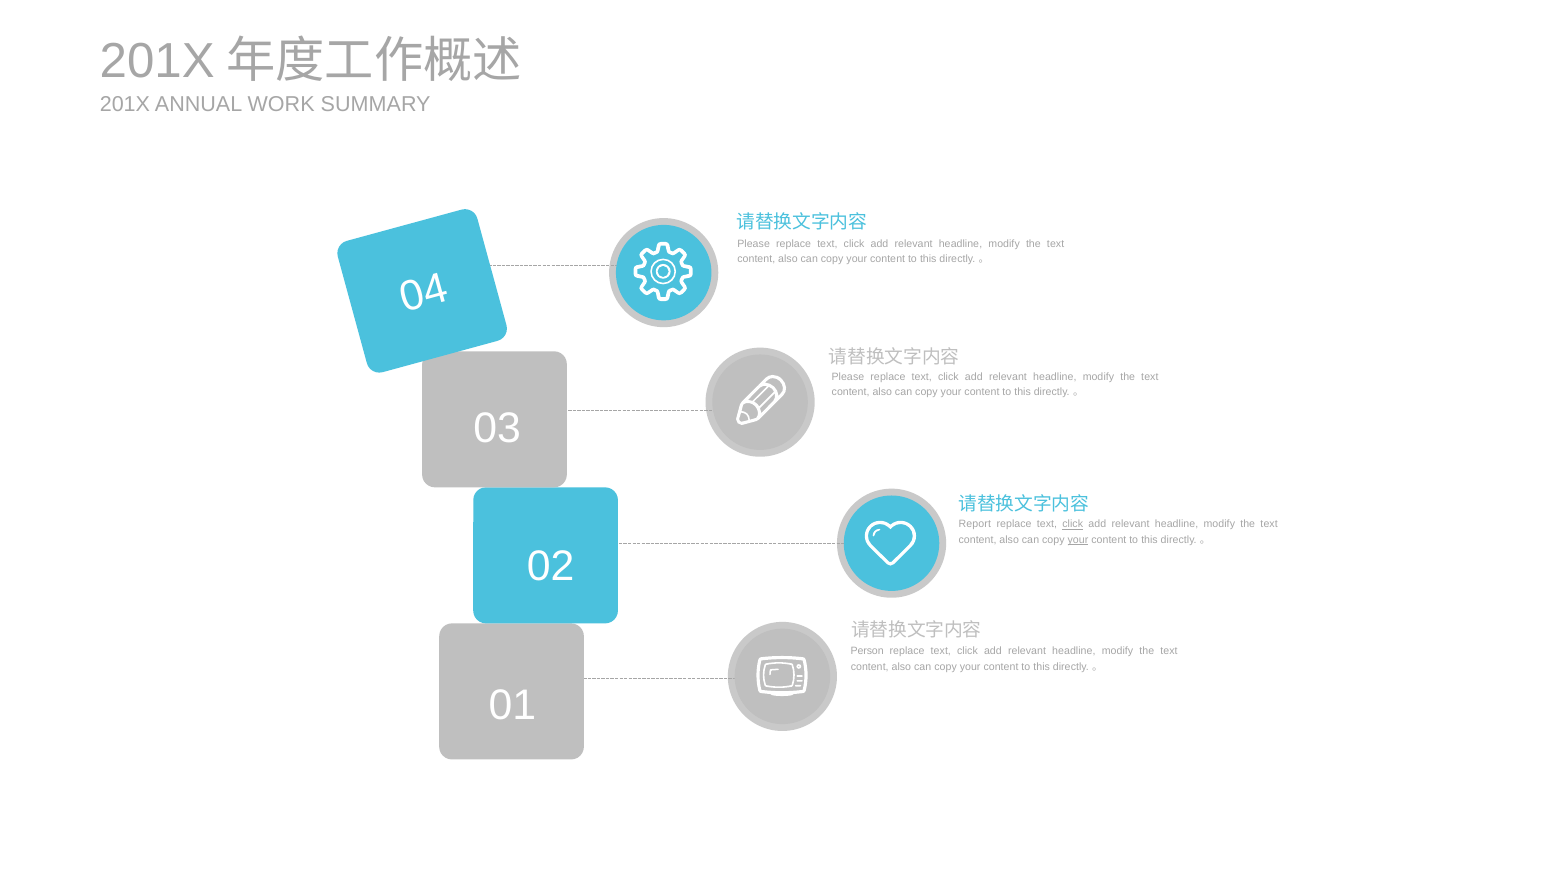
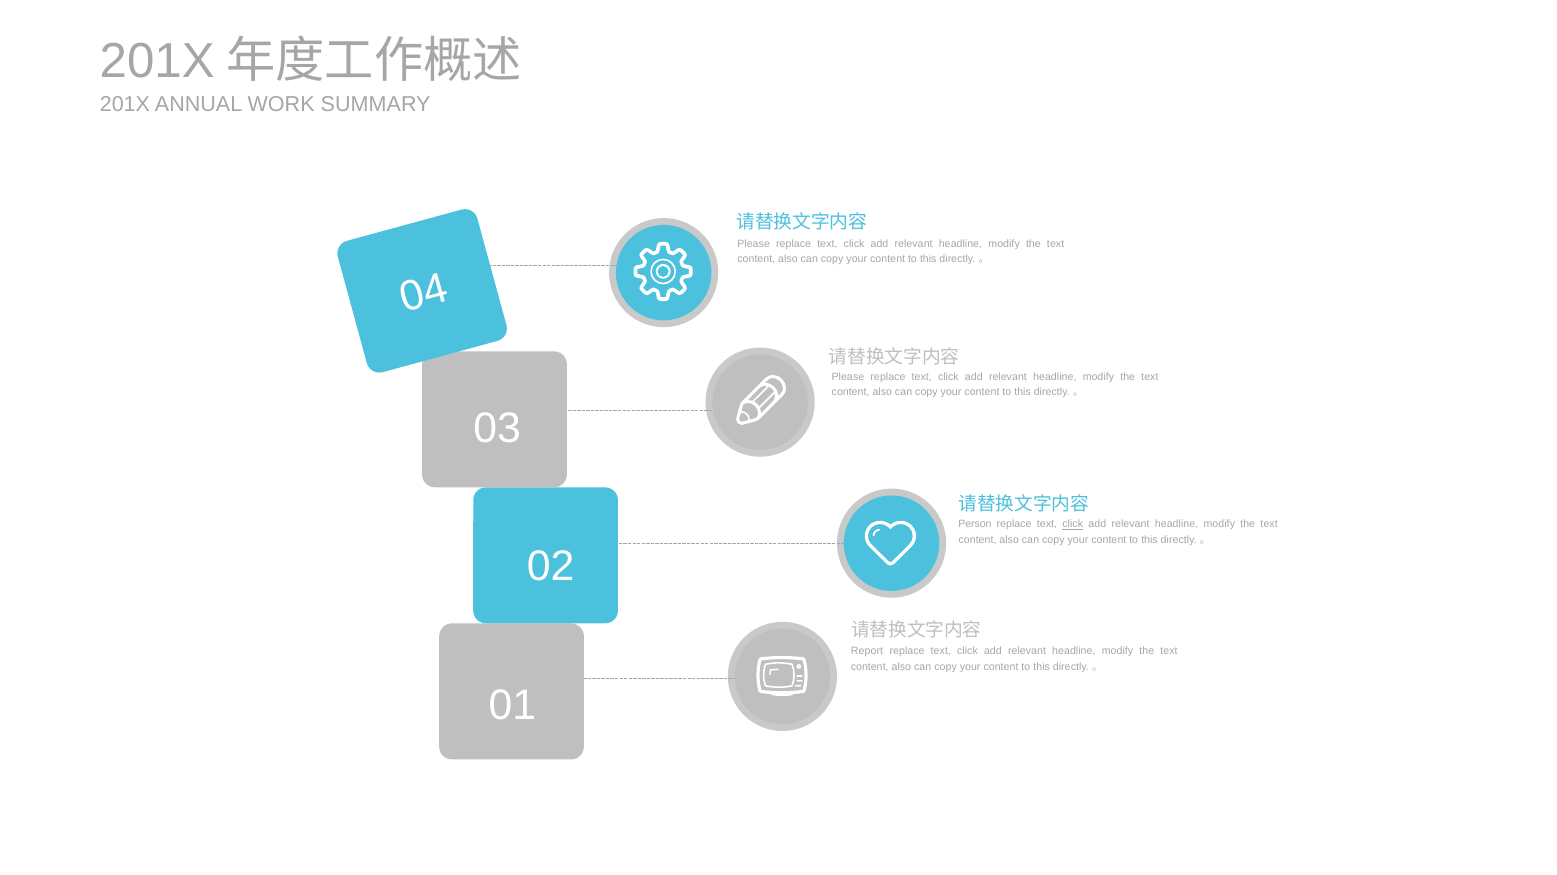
Report: Report -> Person (975, 525)
your underline: present -> none (1078, 540)
Person: Person -> Report (867, 652)
